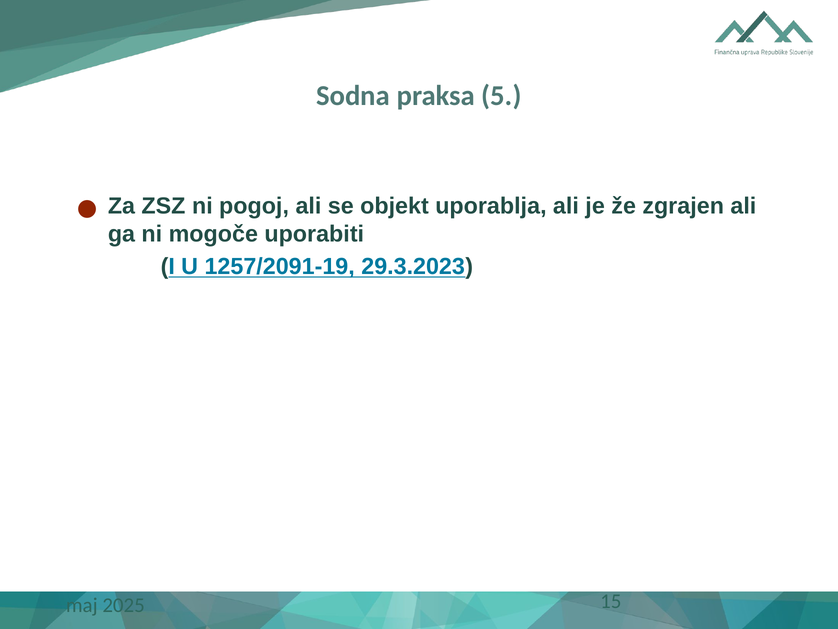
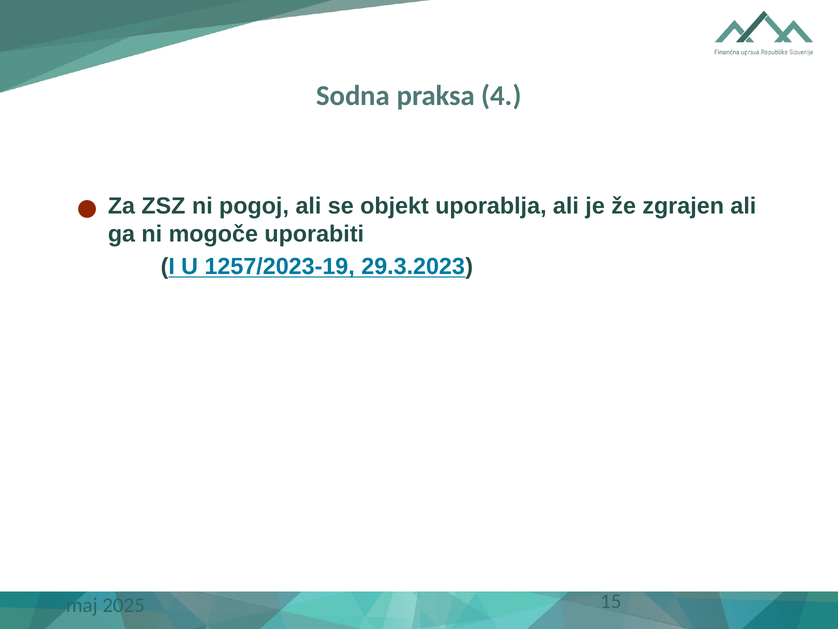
5: 5 -> 4 (502, 96)
1257/2091-19: 1257/2091-19 -> 1257/2023-19 (280, 267)
